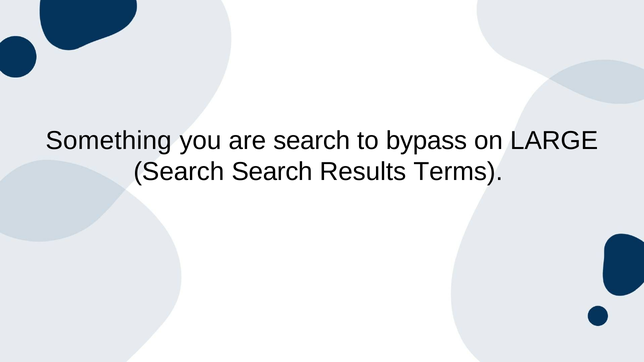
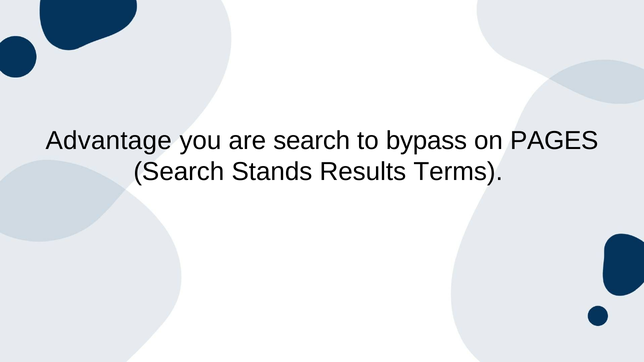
Something: Something -> Advantage (109, 141)
LARGE: LARGE -> PAGES (554, 141)
Search Search: Search -> Stands (272, 172)
